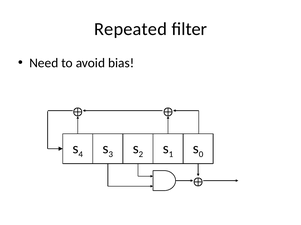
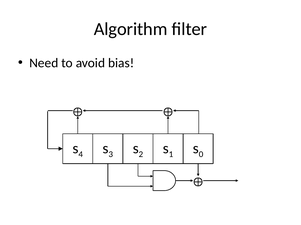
Repeated: Repeated -> Algorithm (131, 29)
